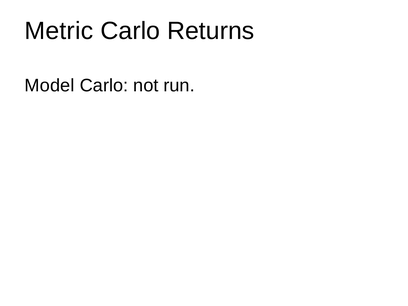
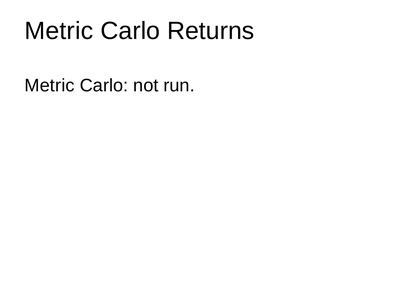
Model: Model -> Metric (50, 86)
